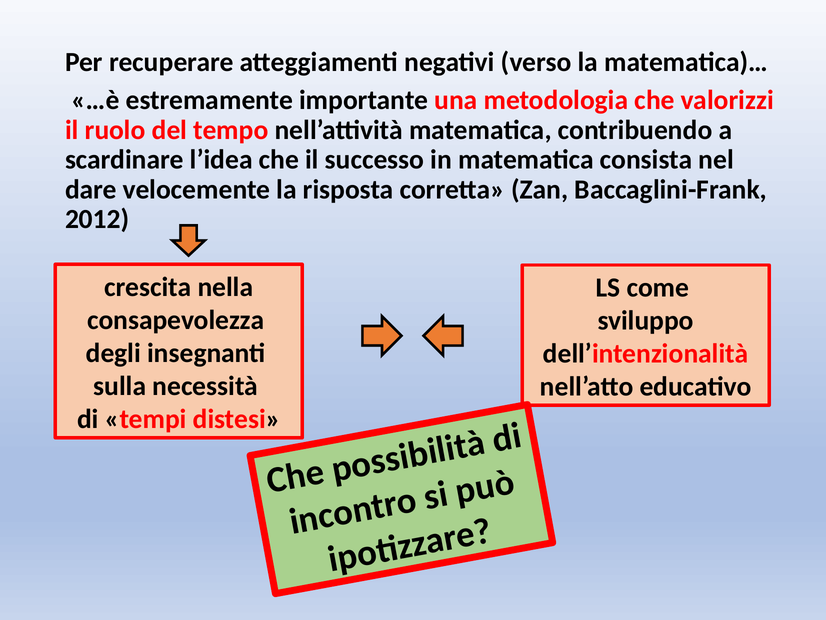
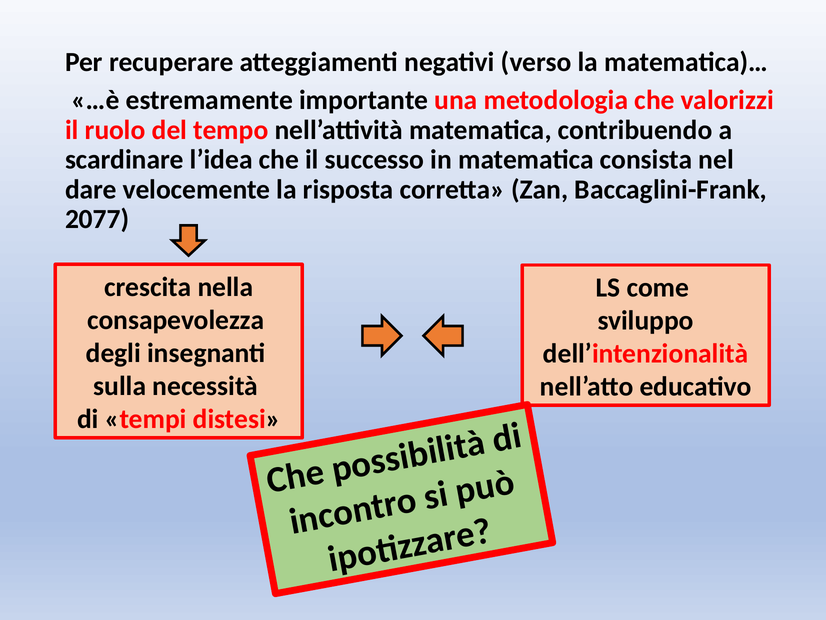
2012: 2012 -> 2077 (97, 219)
